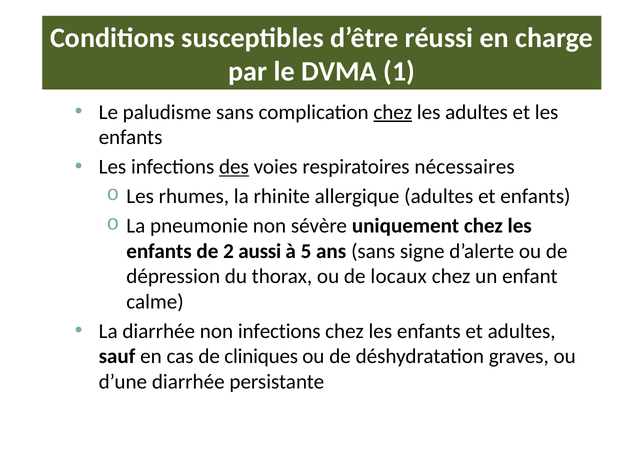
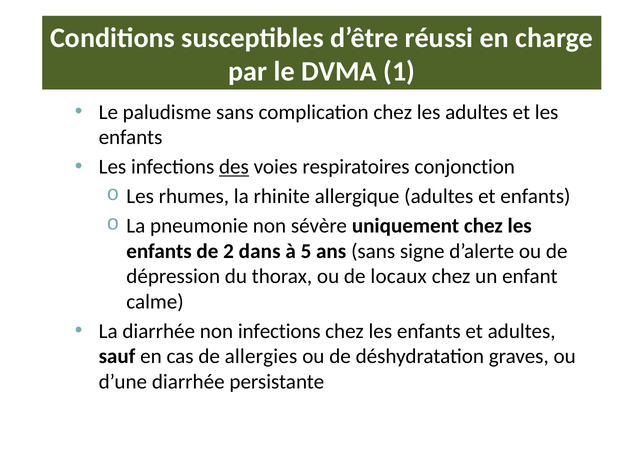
chez underline: present -> none (393, 112)
nécessaires: nécessaires -> conjonction (465, 167)
aussi: aussi -> dans (260, 251)
cliniques: cliniques -> allergies (261, 357)
